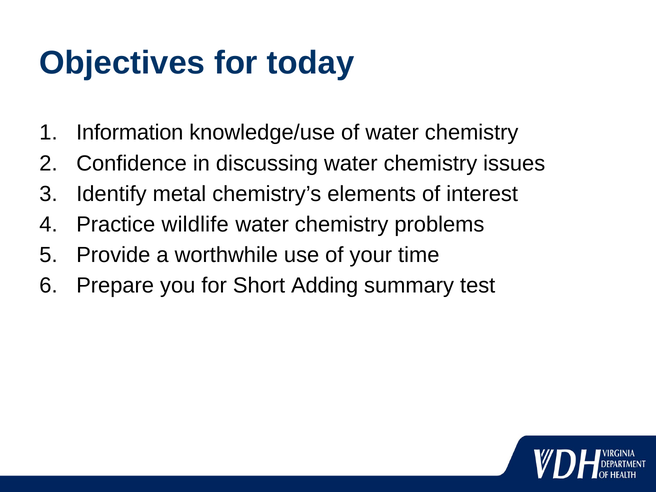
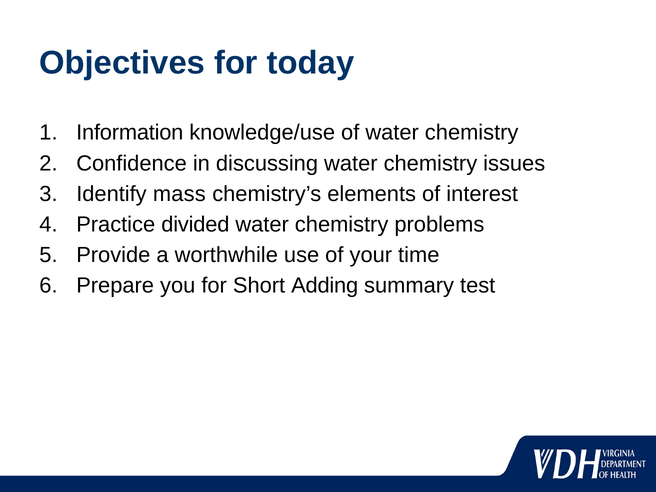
metal: metal -> mass (179, 194)
wildlife: wildlife -> divided (195, 225)
